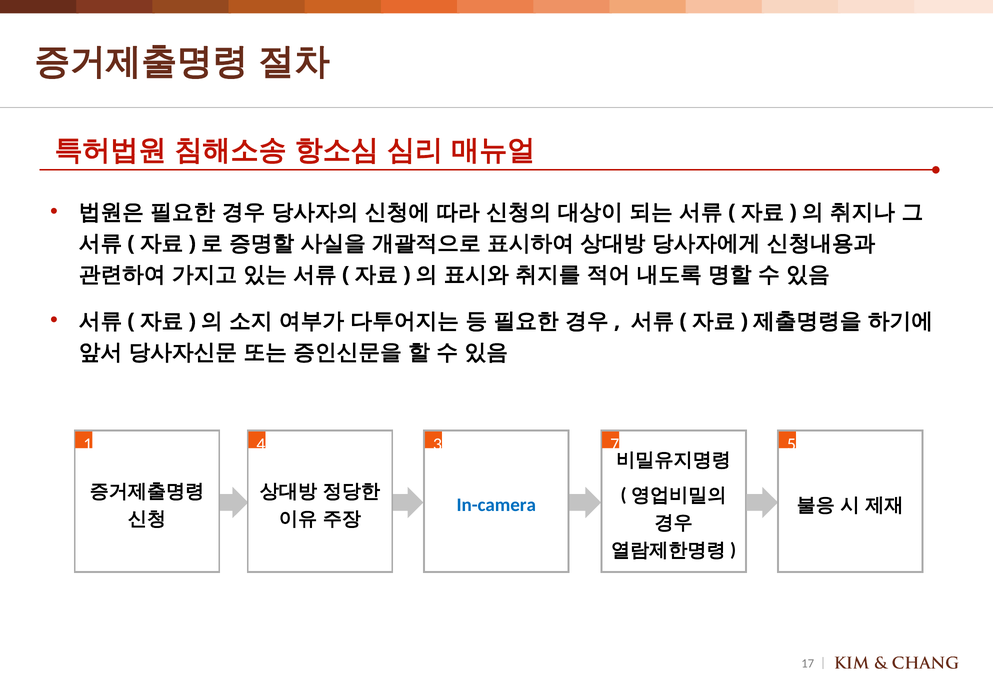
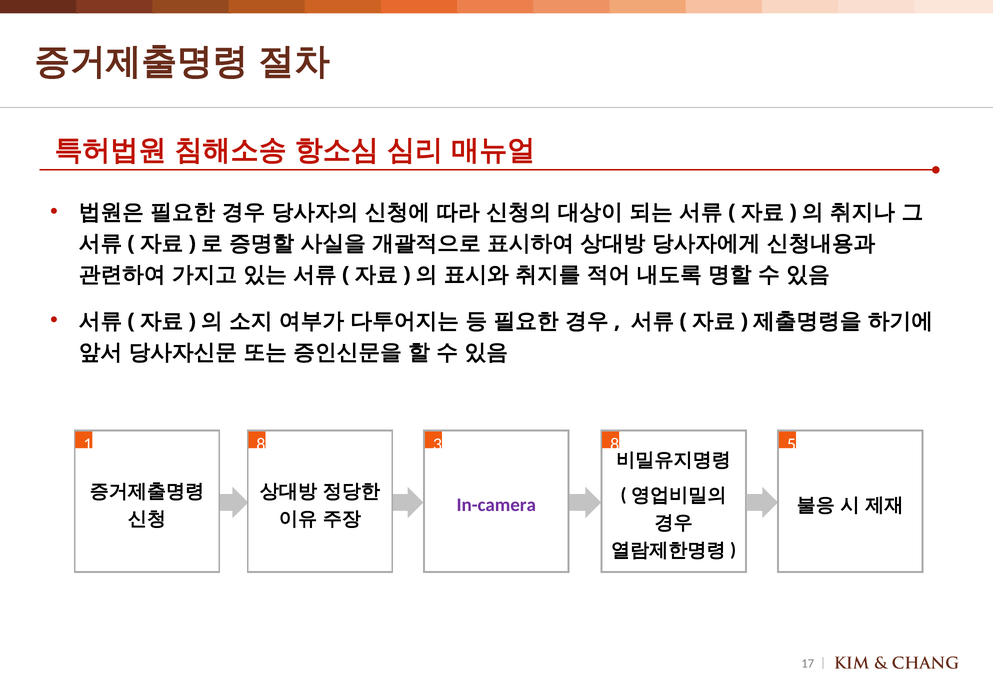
1 4: 4 -> 8 (261, 444)
3 7: 7 -> 8 (615, 444)
In-camera colour: blue -> purple (496, 504)
